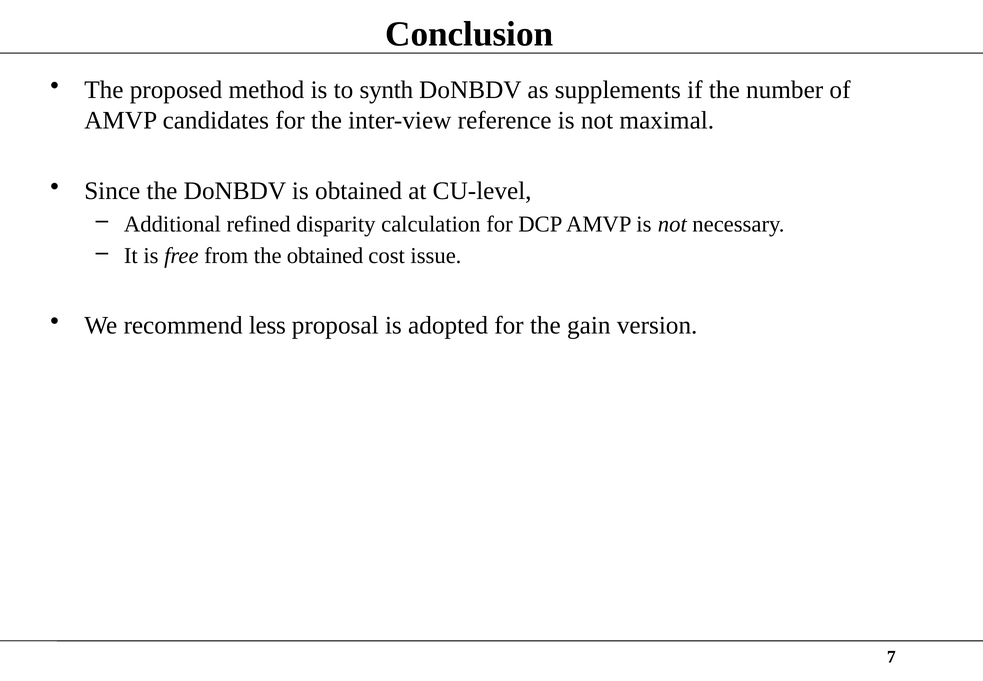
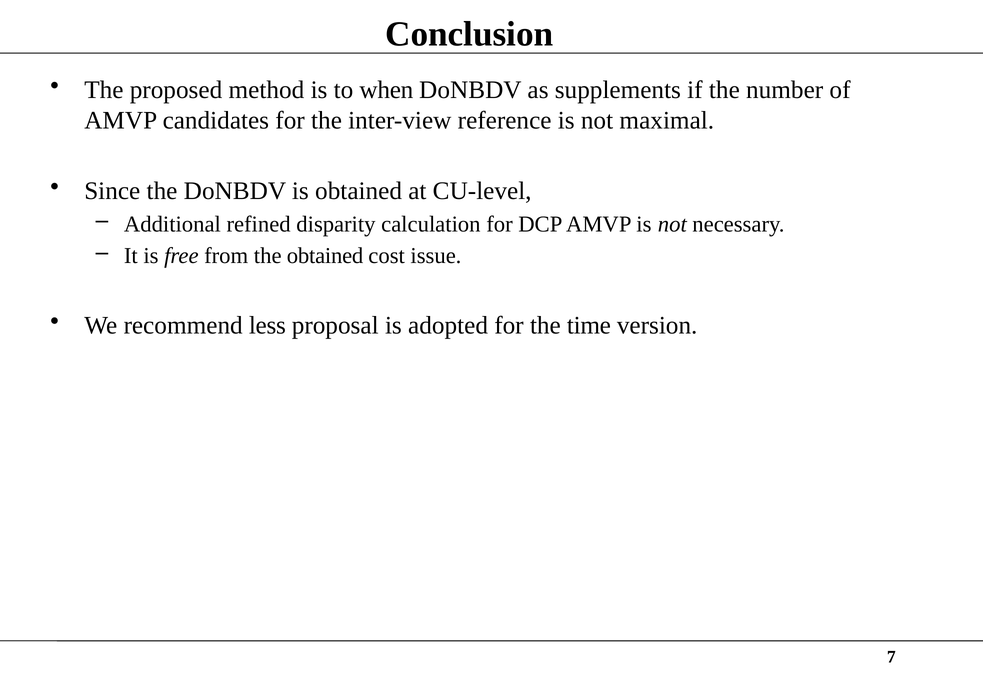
synth: synth -> when (386, 90)
gain: gain -> time (589, 325)
